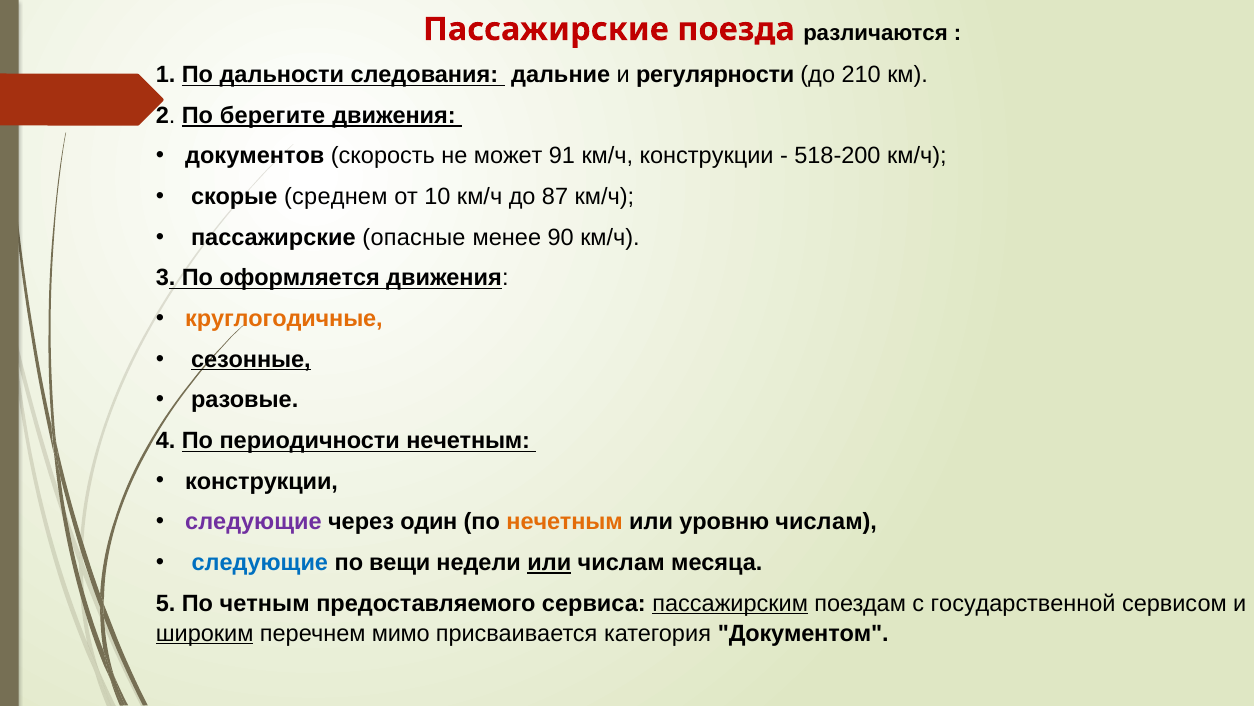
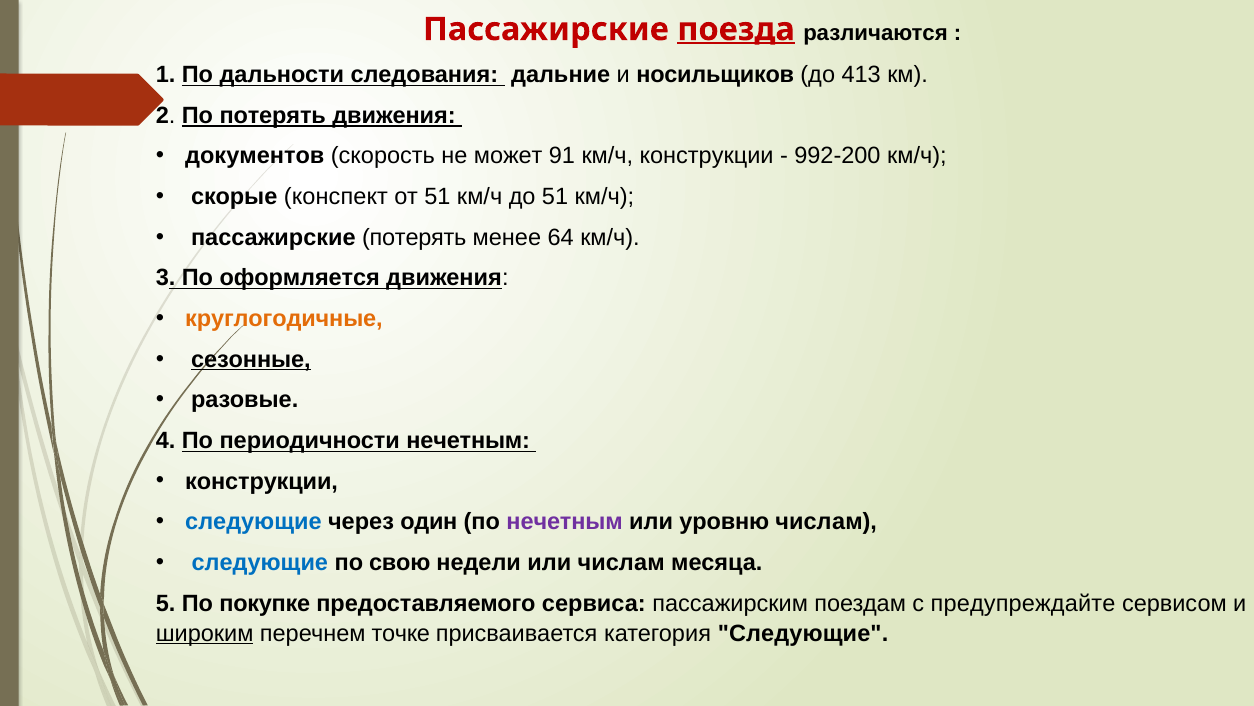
поезда underline: none -> present (736, 29)
регулярности: регулярности -> носильщиков (715, 75)
210: 210 -> 413 (861, 75)
По берегите: берегите -> потерять (273, 115)
518-200: 518-200 -> 992-200 (837, 156)
среднем: среднем -> конспект (336, 197)
от 10: 10 -> 51 (437, 197)
до 87: 87 -> 51 (555, 197)
опасные: опасные -> потерять (414, 237)
90: 90 -> 64 (561, 237)
следующие colour: purple -> blue (253, 522)
нечетным colour: orange -> purple (565, 522)
вещи: вещи -> свою (400, 562)
или underline: present -> none (549, 562)
четным: четным -> покупке (265, 603)
пассажирским underline: present -> none (730, 603)
государственной: государственной -> предупреждайте (1023, 603)
мимо: мимо -> точке (401, 633)
категория Документом: Документом -> Следующие (803, 633)
